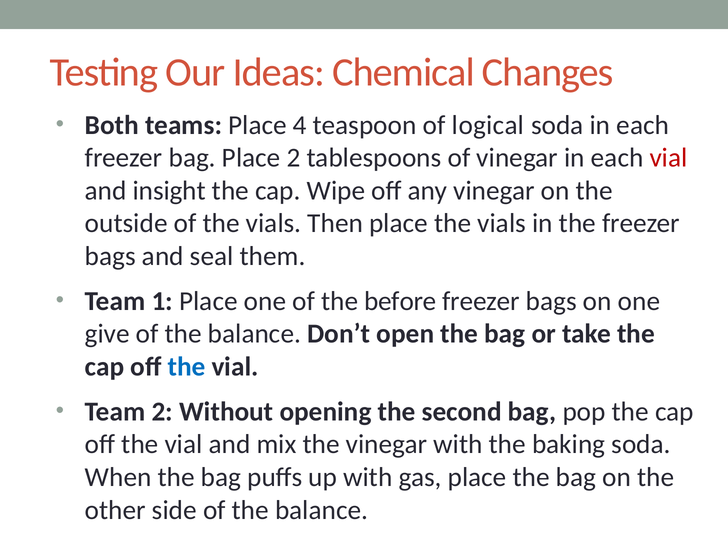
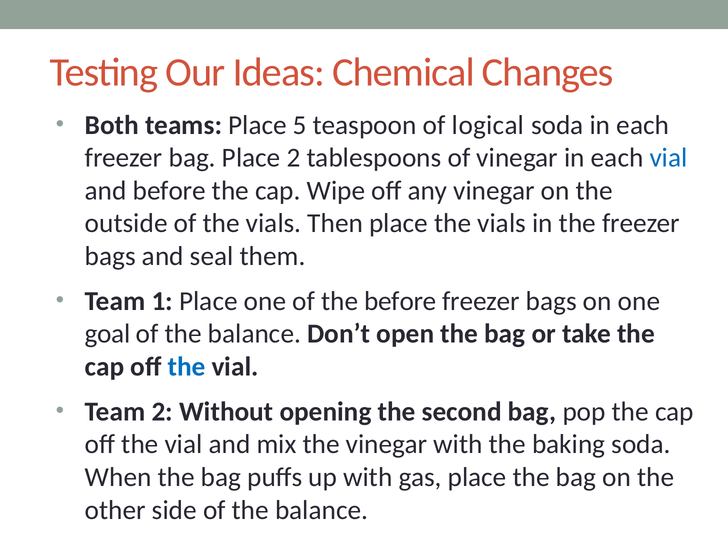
4: 4 -> 5 (300, 125)
vial colour: red -> blue (669, 158)
and insight: insight -> before (169, 191)
give: give -> goal (107, 334)
